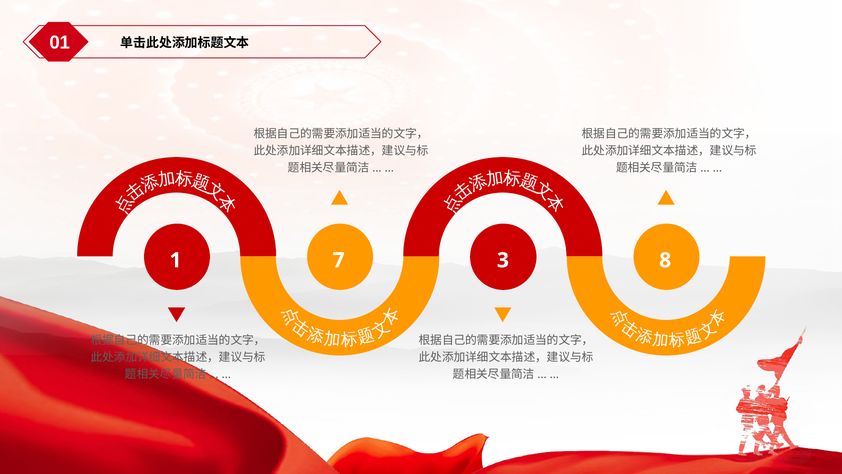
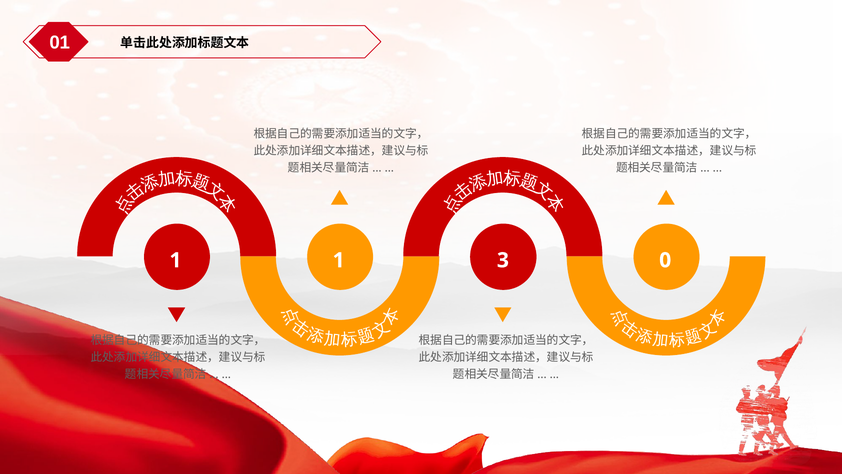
1 7: 7 -> 1 (339, 260)
8: 8 -> 0 (665, 260)
